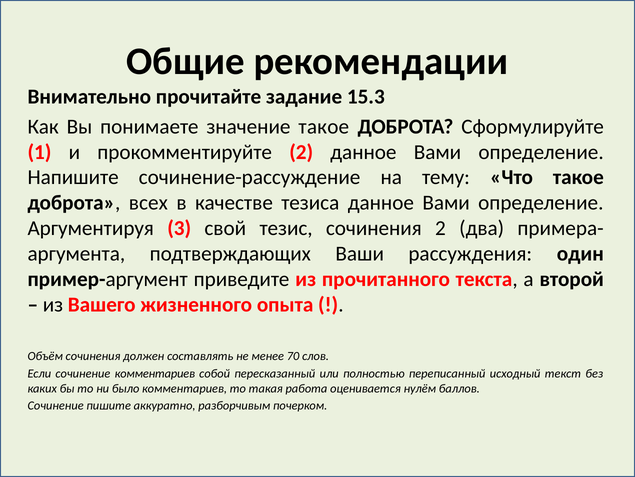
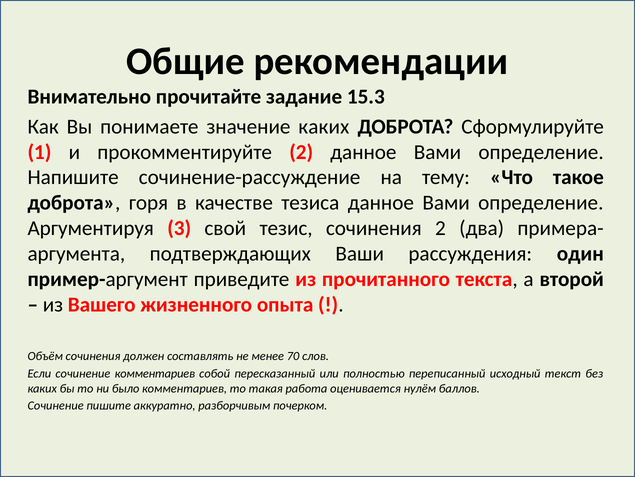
значение такое: такое -> каких (324, 126)
всех: всех -> горя (148, 203)
